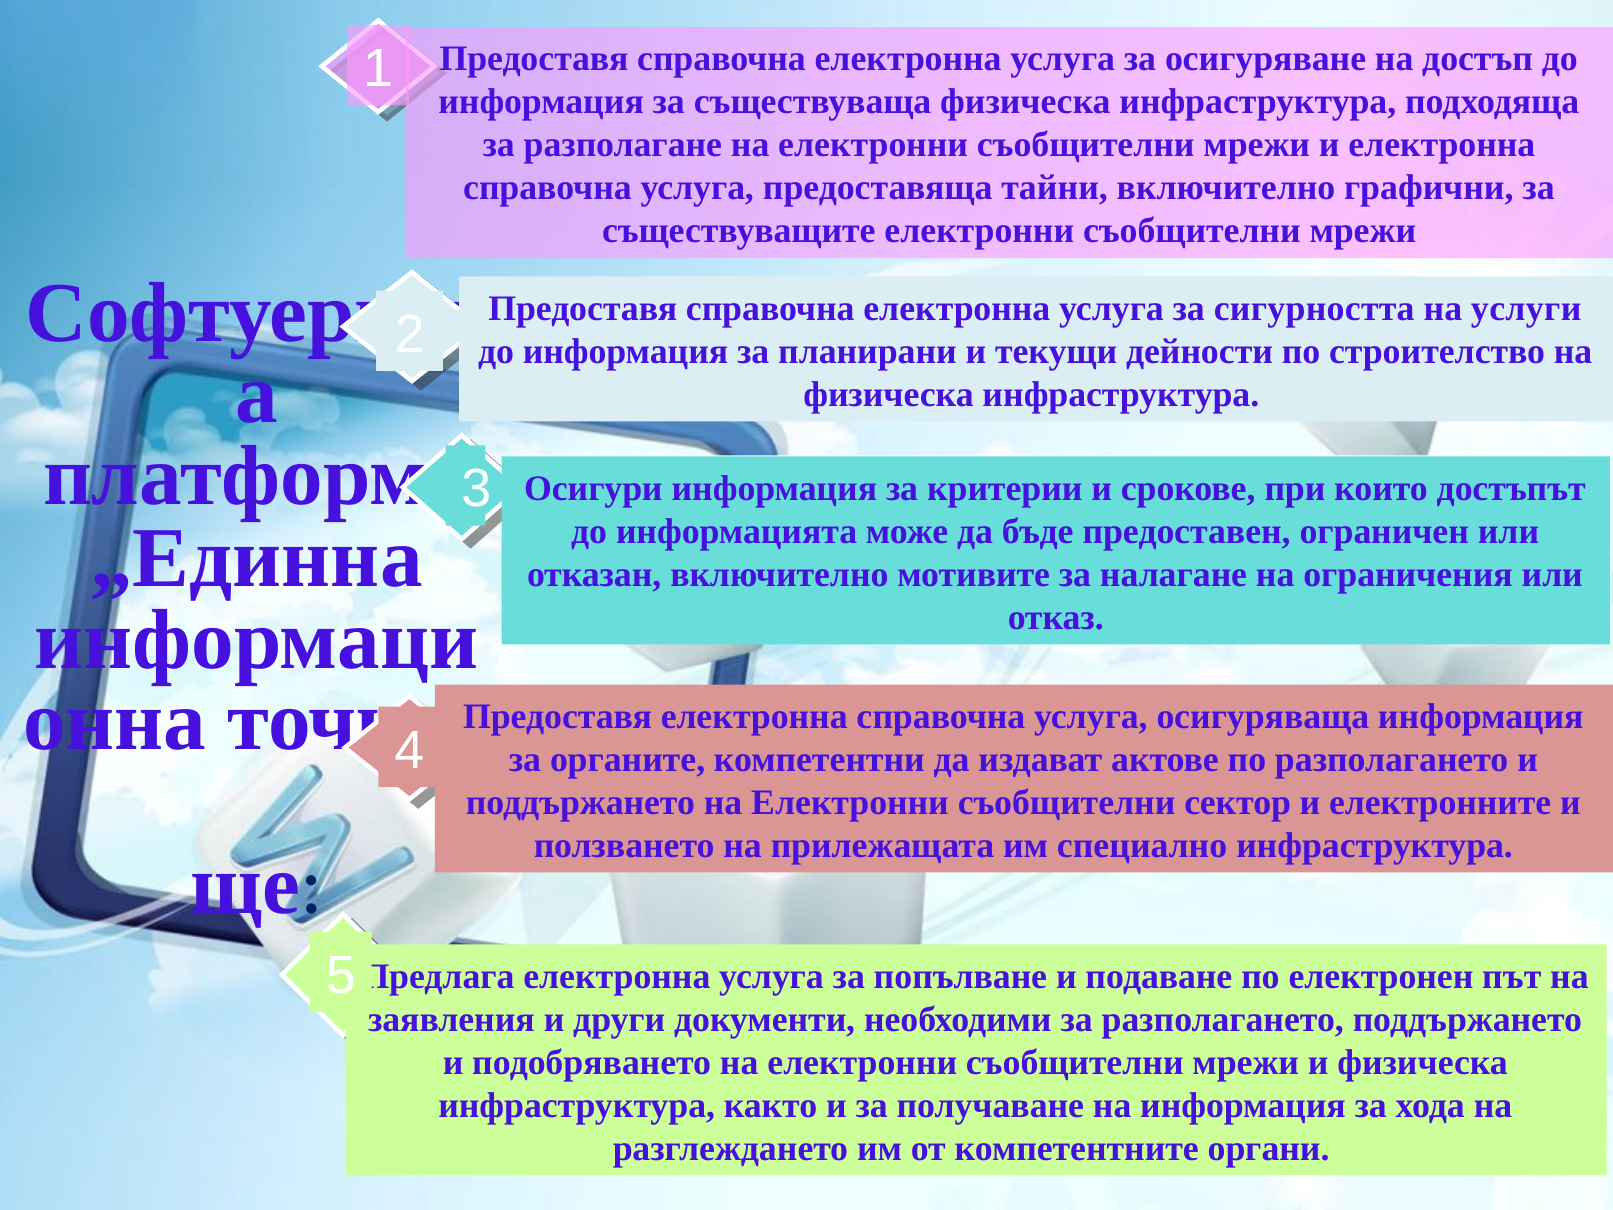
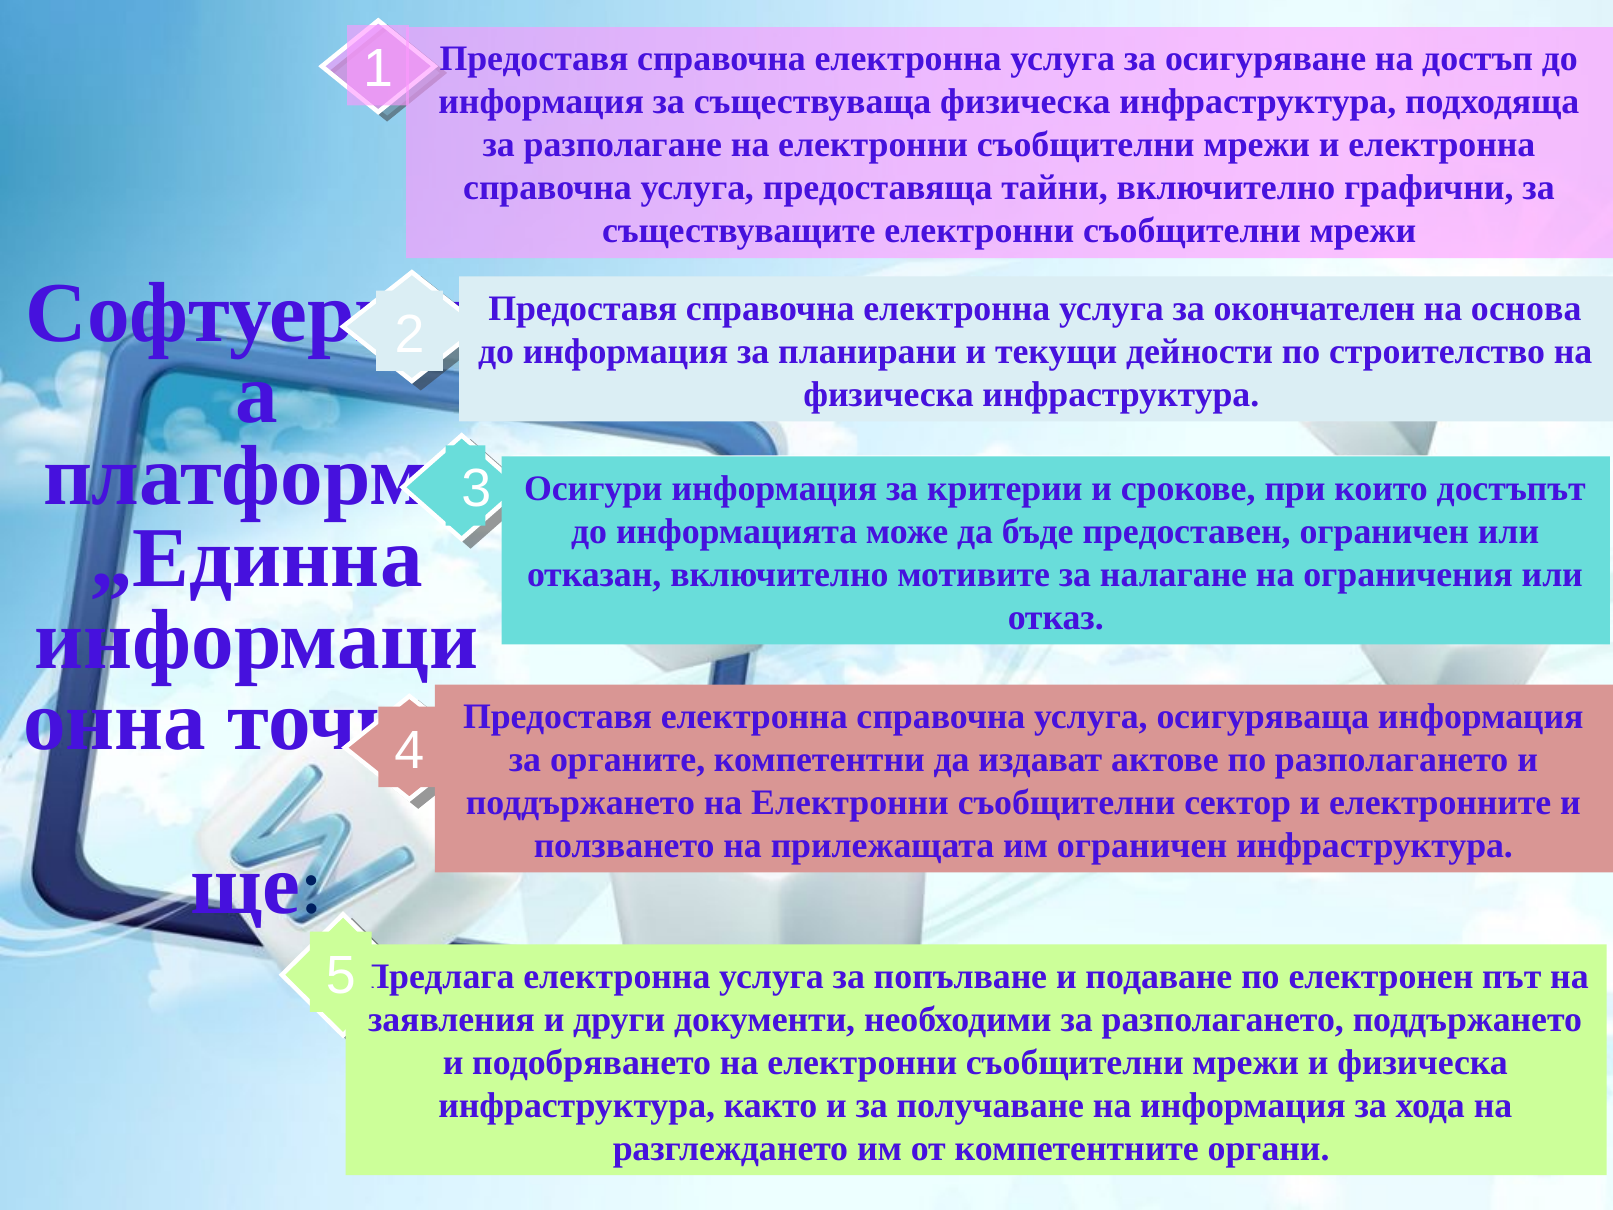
сигурността: сигурността -> окончателен (1315, 308)
услуги: услуги -> основа (1526, 308)
им специално: специално -> ограничен (1142, 845)
